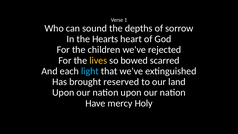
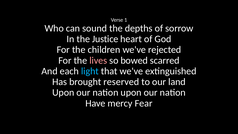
Hearts: Hearts -> Justice (105, 39)
lives colour: yellow -> pink (98, 60)
Holy: Holy -> Fear (144, 103)
